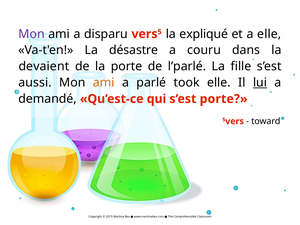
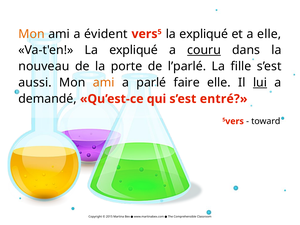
Mon colour: purple -> orange (32, 34)
disparu: disparu -> évident (106, 34)
Va-t'en La désastre: désastre -> expliqué (134, 50)
couru underline: none -> present (204, 50)
devaient: devaient -> nouveau (44, 66)
took: took -> faire (187, 83)
s’est porte: porte -> entré (224, 99)
